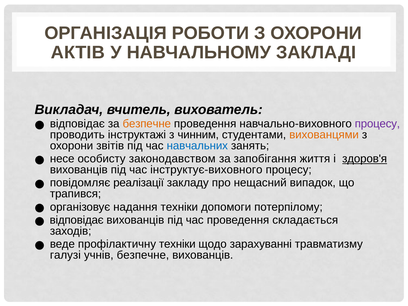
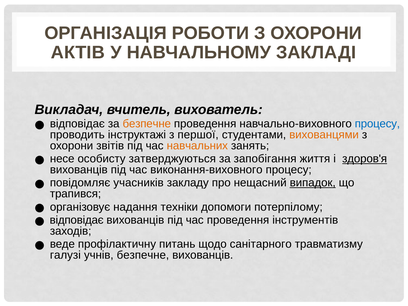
процесу colour: purple -> blue (377, 124)
чинним: чинним -> першої (198, 135)
навчальних colour: blue -> orange (197, 146)
законодавством: законодавством -> затверджуються (172, 159)
інструктує-виховного: інструктує-виховного -> виконання-виховного (206, 170)
реалізації: реалізації -> учасників (138, 183)
випадок underline: none -> present (313, 183)
складається: складається -> інструментів (305, 220)
профілактичну техніки: техніки -> питань (177, 244)
зарахуванні: зарахуванні -> санітарного (261, 244)
